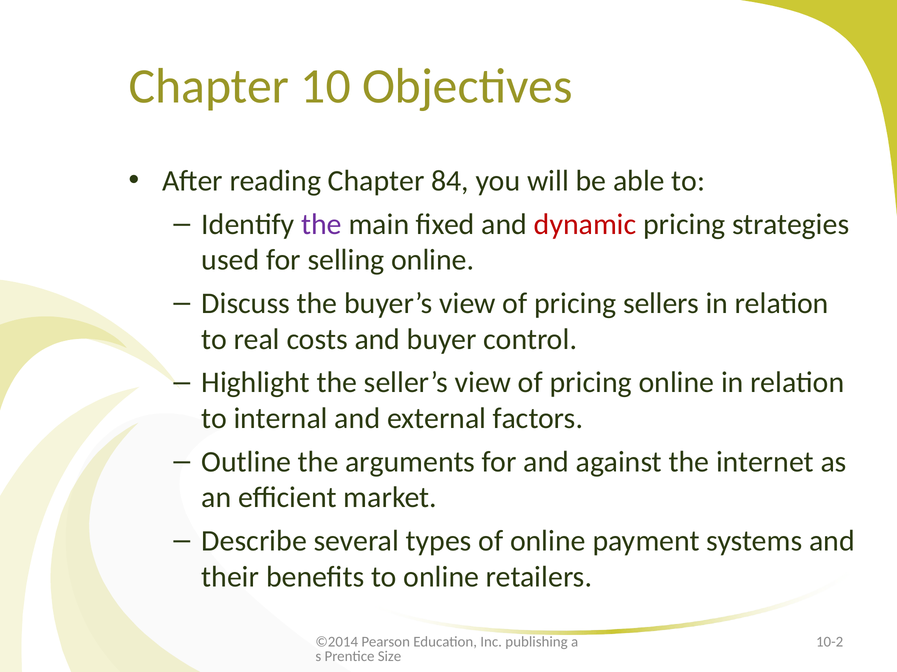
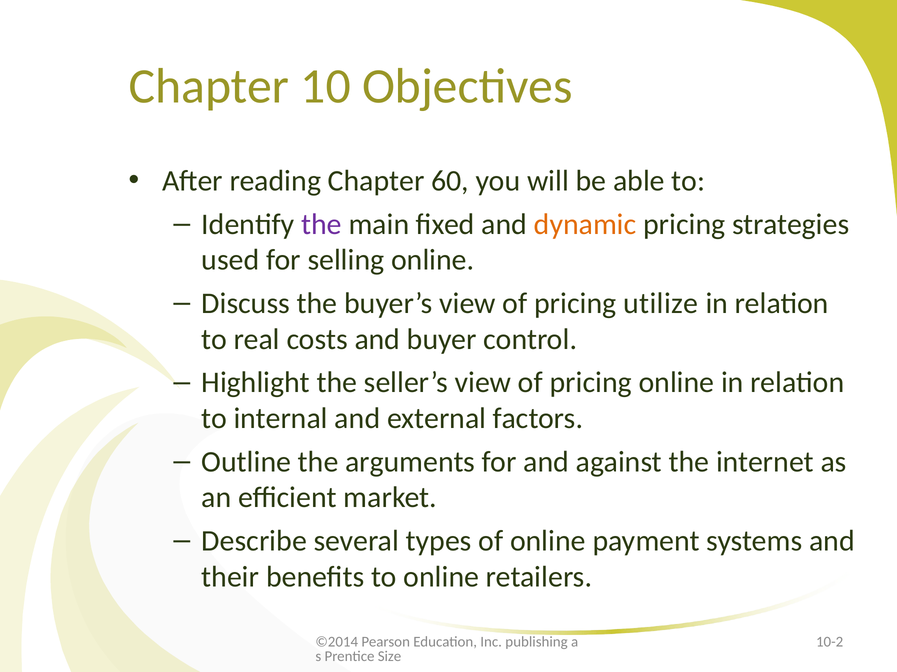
84: 84 -> 60 (450, 181)
dynamic colour: red -> orange (585, 225)
sellers: sellers -> utilize (661, 304)
